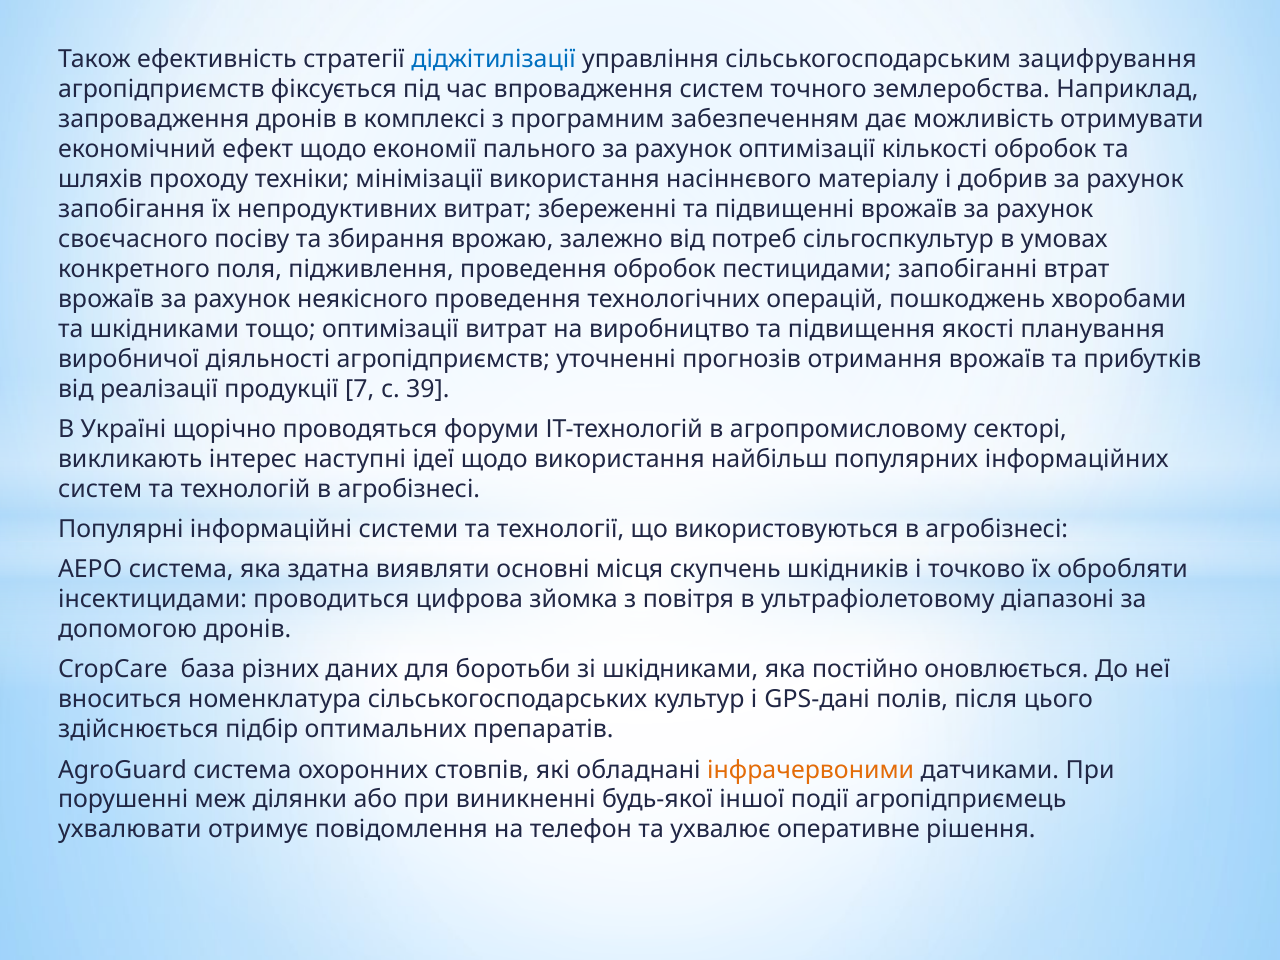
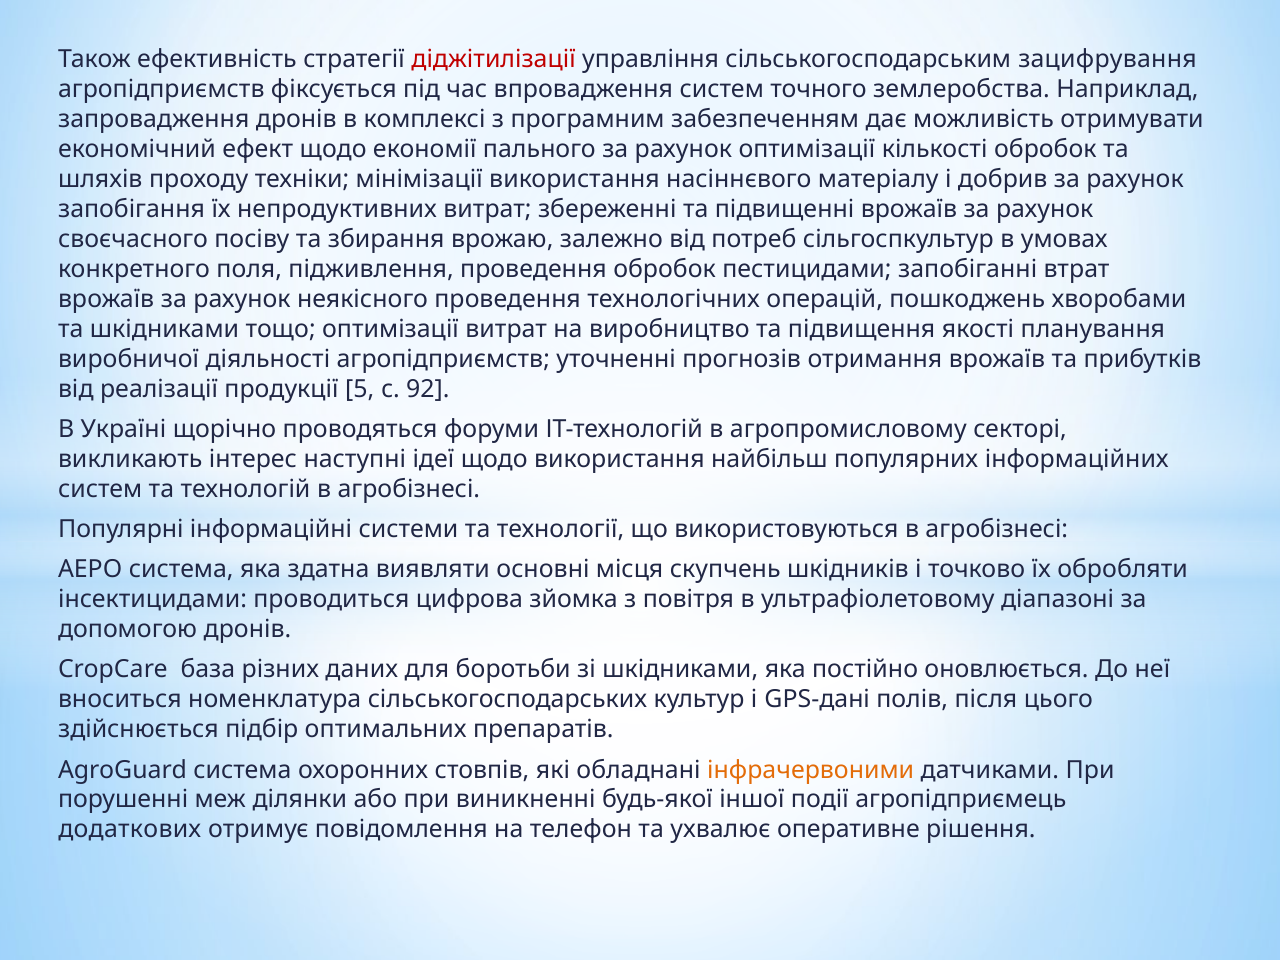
діджітилізації colour: blue -> red (494, 60)
7: 7 -> 5 (360, 389)
39: 39 -> 92 (428, 389)
ухвалювати: ухвалювати -> додаткових (130, 830)
